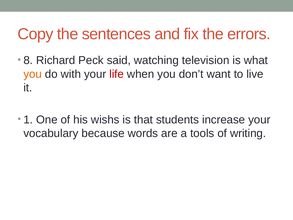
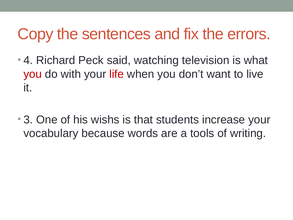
8: 8 -> 4 (28, 60)
you colour: orange -> red (33, 74)
1: 1 -> 3 (28, 120)
